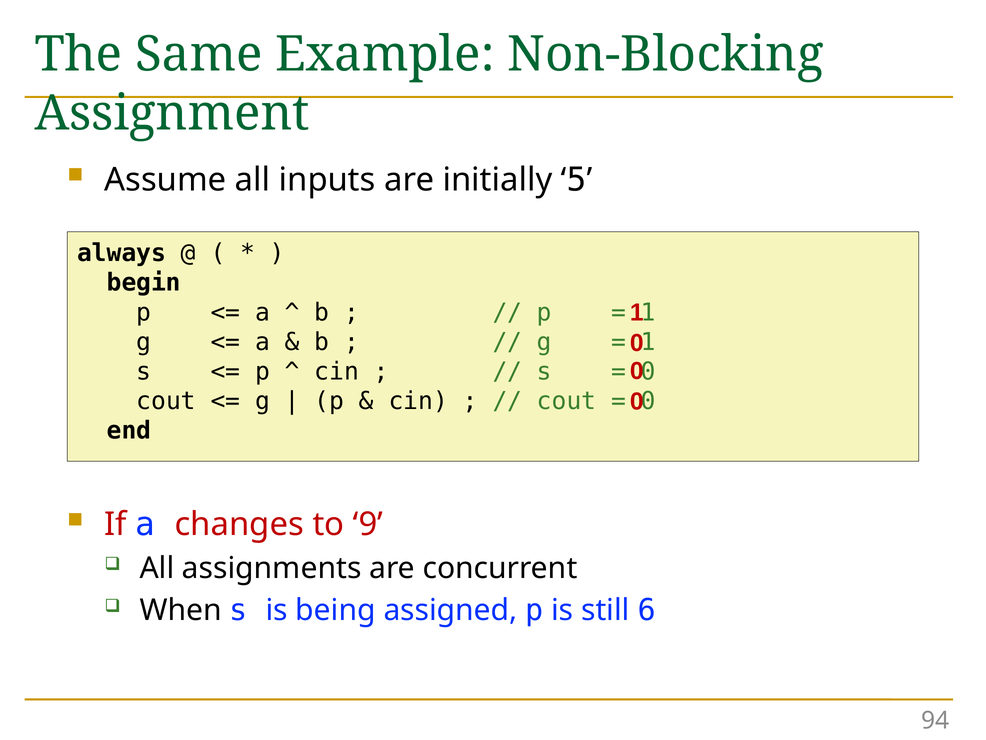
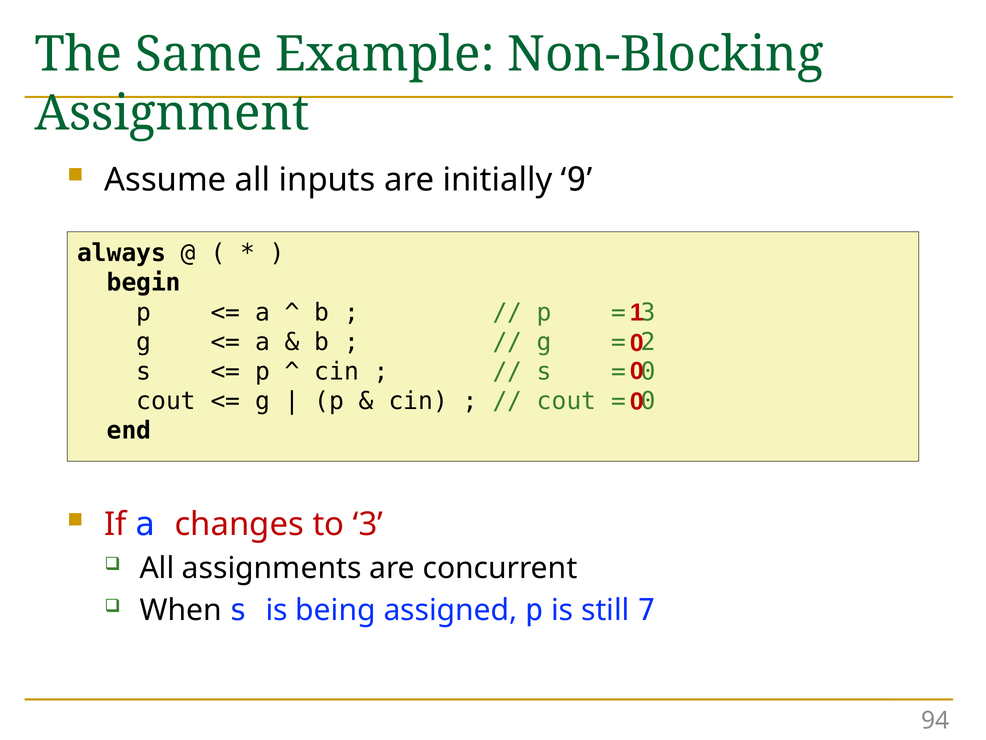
5: 5 -> 9 (577, 180)
1: 1 -> 3 (648, 312)
1: 1 -> 2 (648, 342)
to 9: 9 -> 3 (368, 524)
6: 6 -> 7 (647, 610)
